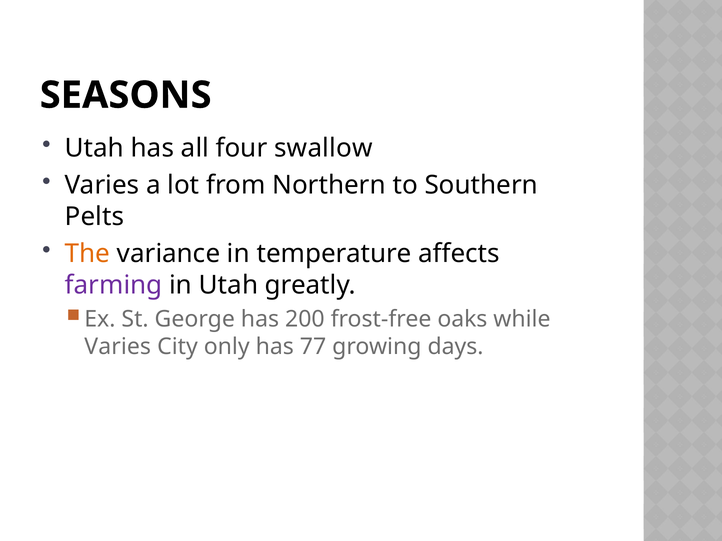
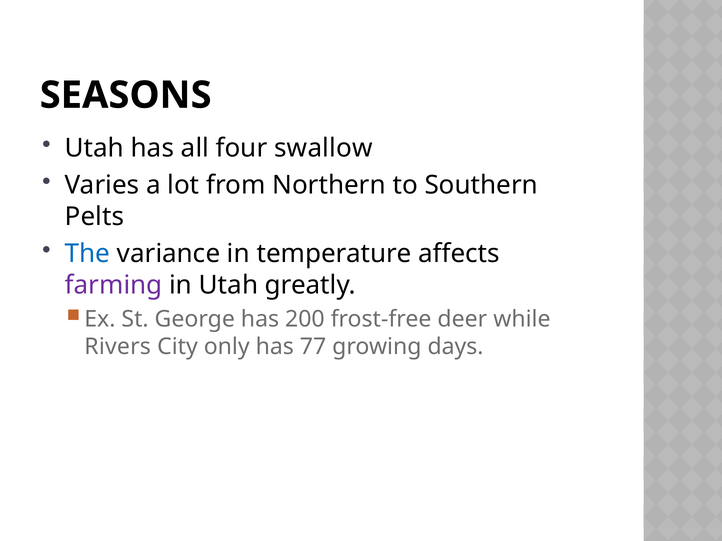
The colour: orange -> blue (88, 254)
oaks: oaks -> deer (462, 319)
Varies: Varies -> Rivers (118, 347)
